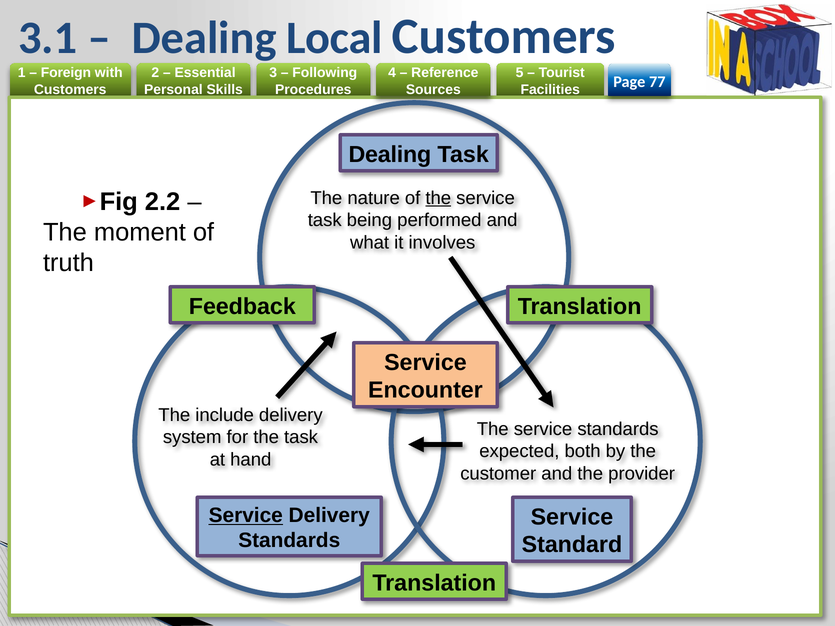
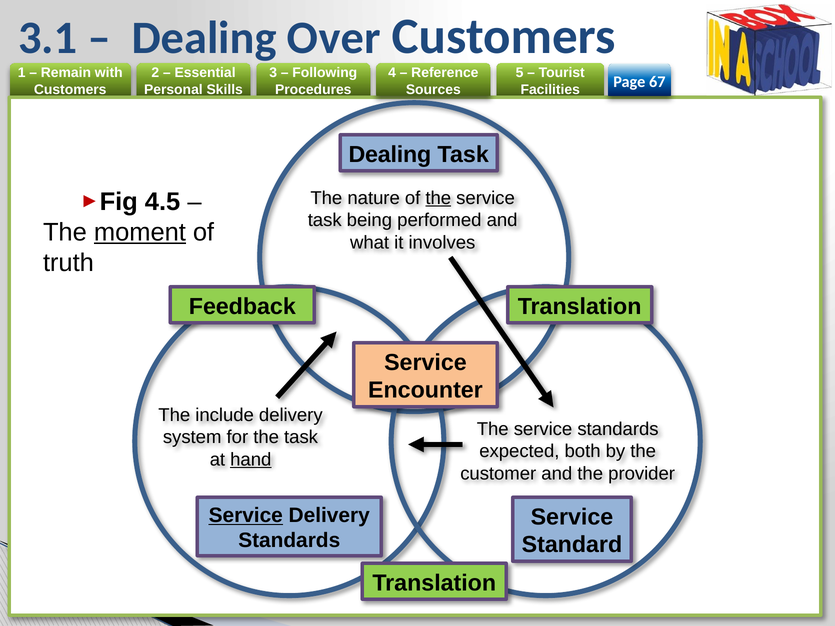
Local: Local -> Over (334, 38)
Foreign: Foreign -> Remain (66, 73)
77: 77 -> 67 (657, 82)
2.2: 2.2 -> 4.5 (163, 202)
moment underline: none -> present (140, 233)
hand underline: none -> present (251, 460)
